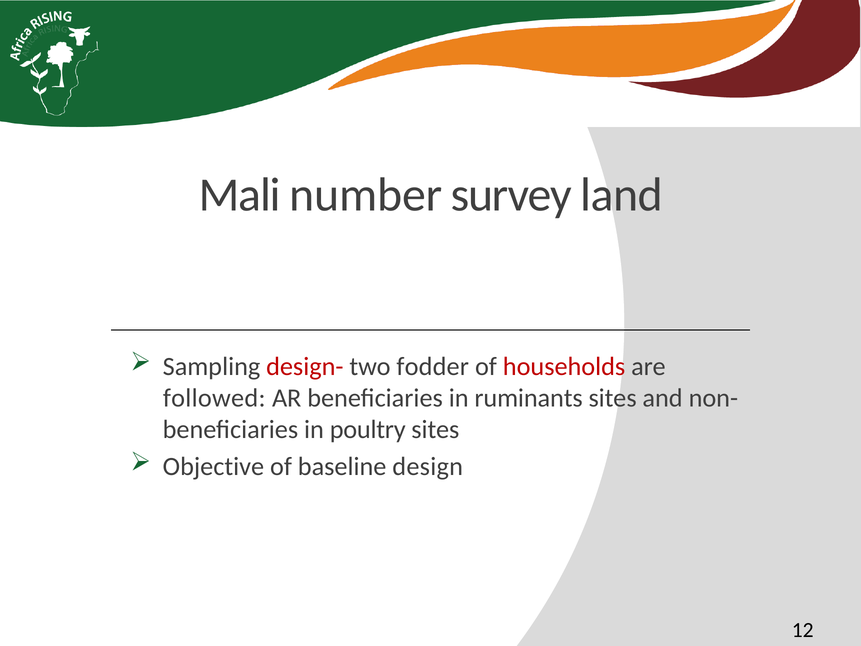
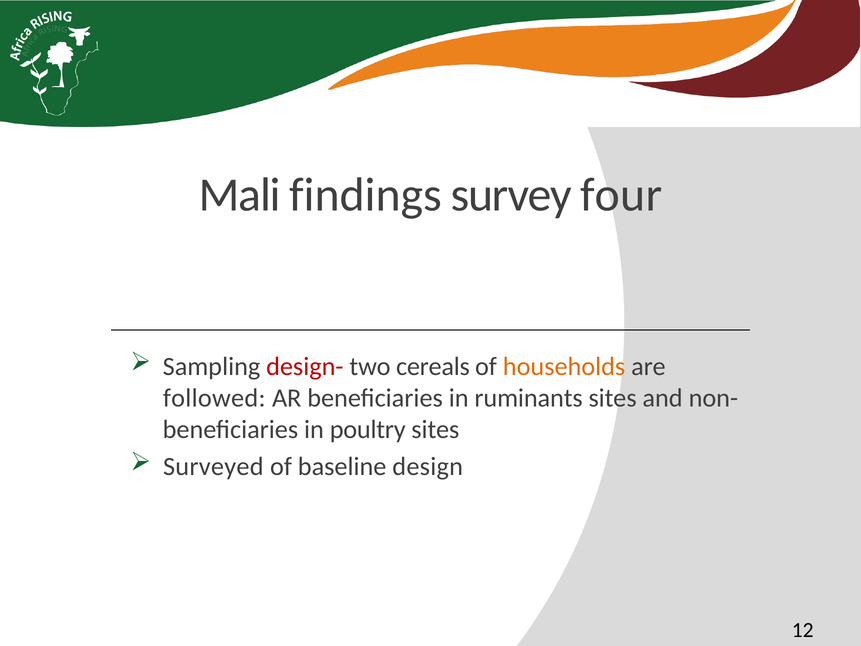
number: number -> findings (366, 195)
land: land -> four (621, 195)
fodder: fodder -> cereals (433, 366)
households colour: red -> orange (564, 366)
Objective: Objective -> Surveyed (213, 466)
